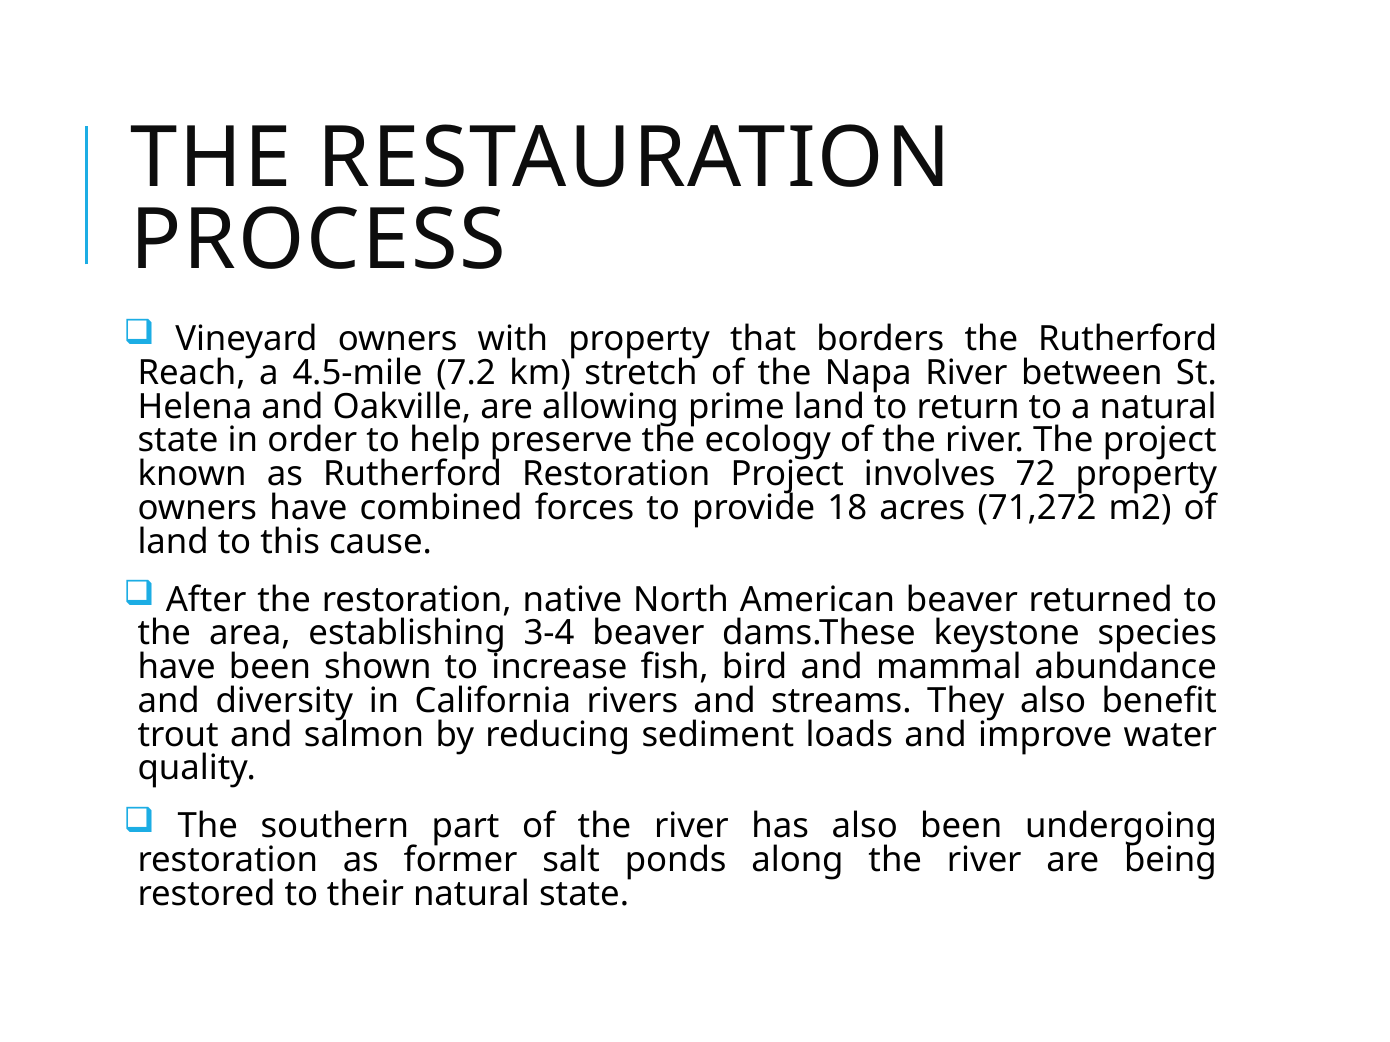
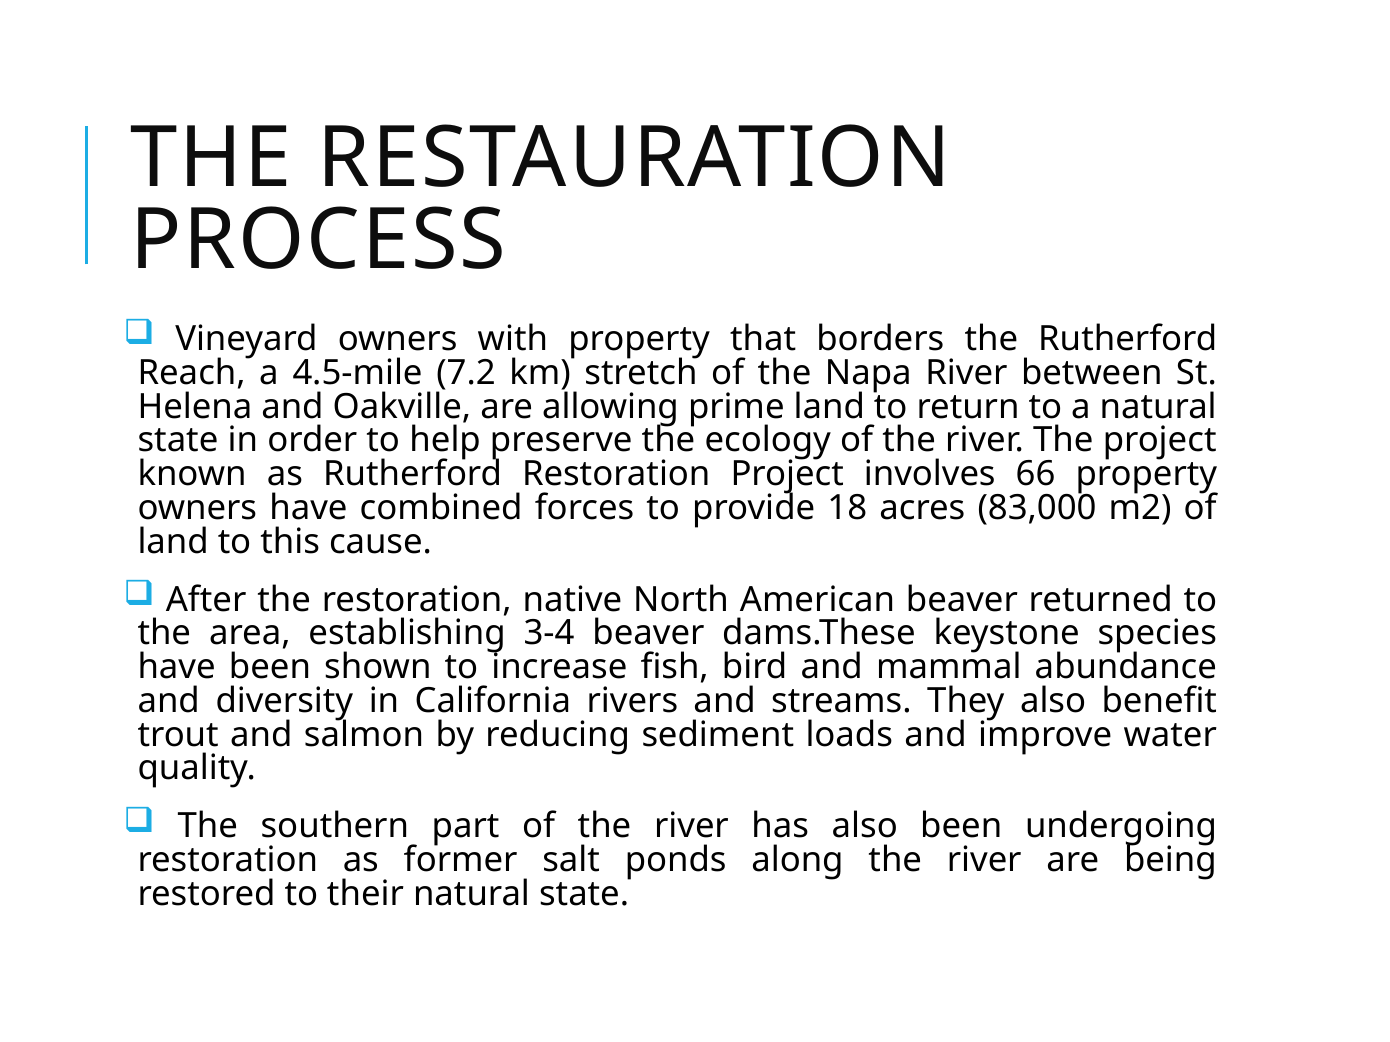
72: 72 -> 66 (1036, 474)
71,272: 71,272 -> 83,000 (1037, 508)
